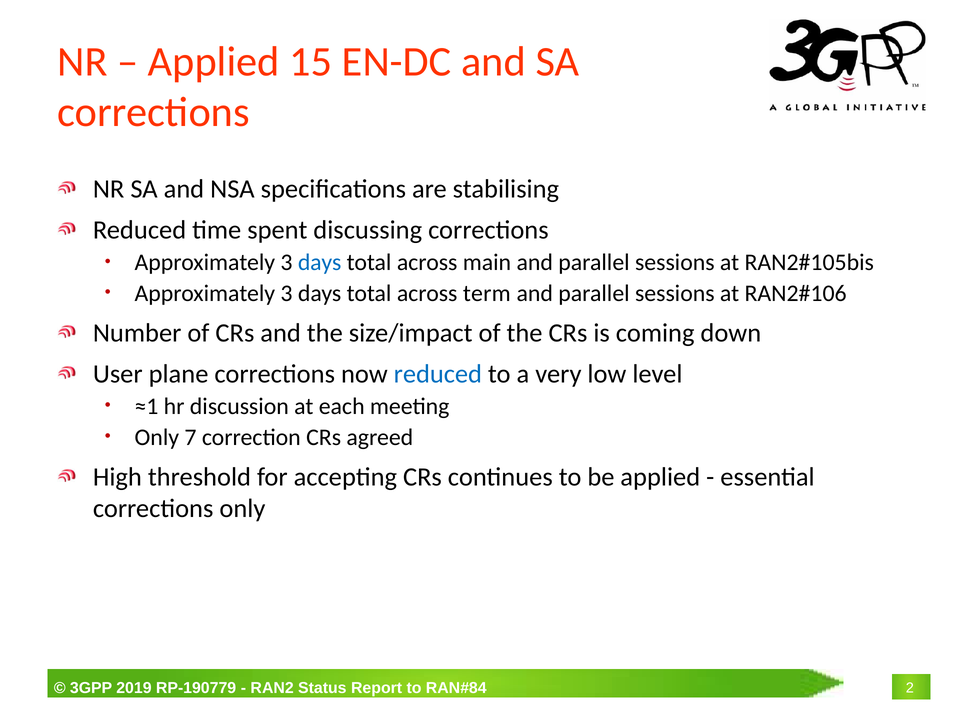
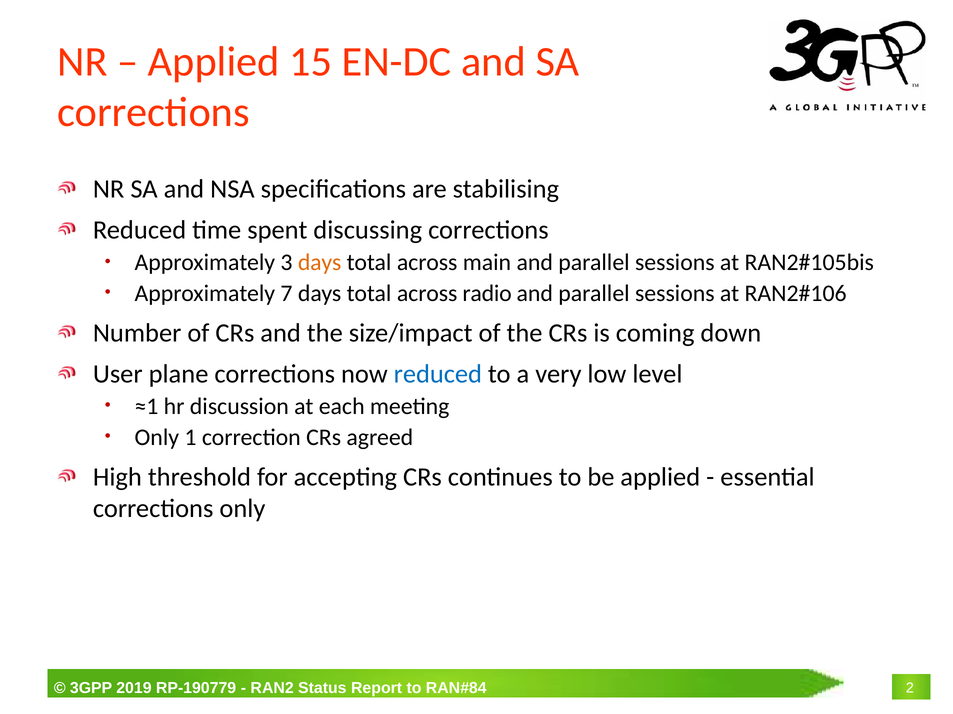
days colour: blue -> orange (320, 263)
3: 3 -> 7 (287, 294)
term: term -> radio (487, 294)
7: 7 -> 1 (190, 438)
